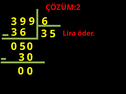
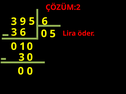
9 9: 9 -> 5 (32, 21)
3: 3 -> 0 (44, 34)
0 5: 5 -> 1 (23, 47)
